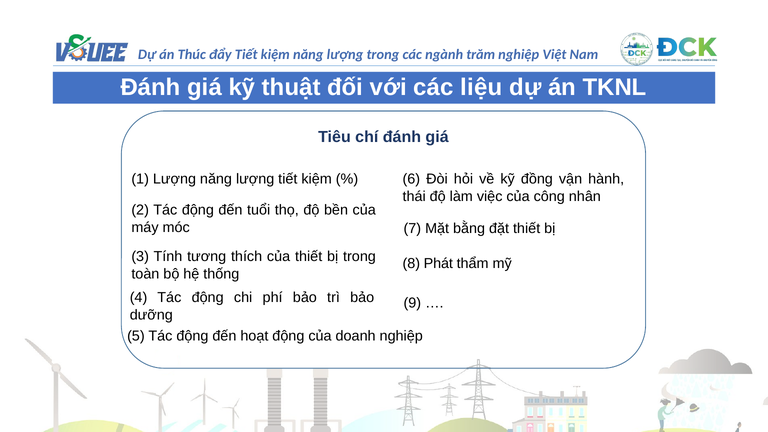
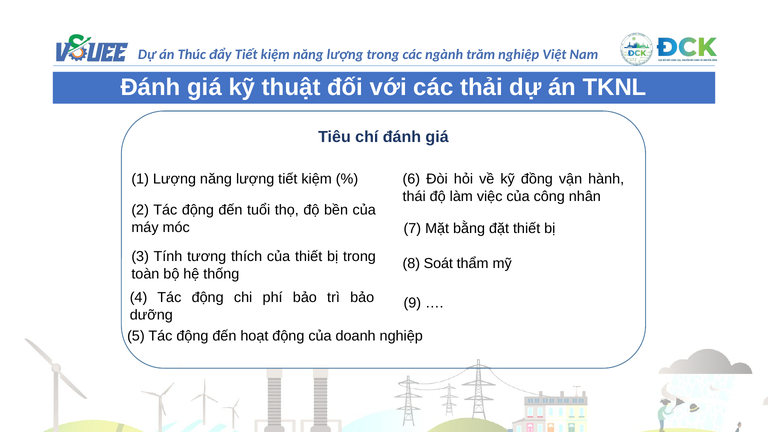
liệu: liệu -> thải (481, 88)
Phát: Phát -> Soát (438, 263)
